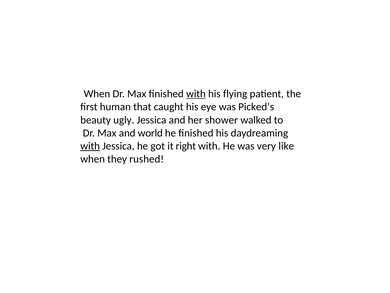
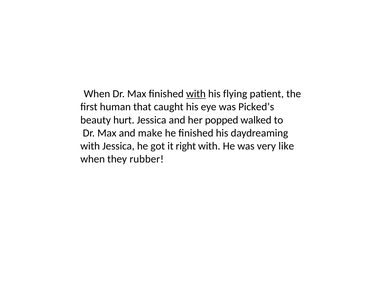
ugly: ugly -> hurt (124, 120)
shower: shower -> popped (222, 120)
world: world -> make (150, 133)
with underline: present -> none (90, 146)
rushed: rushed -> rubber (147, 159)
